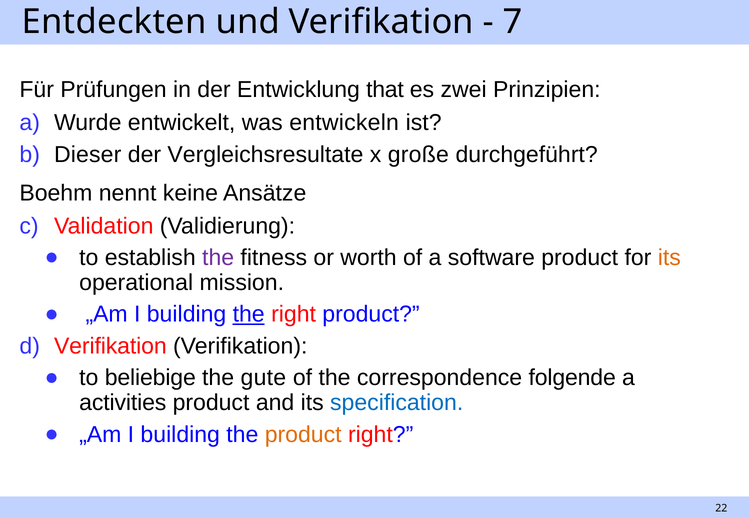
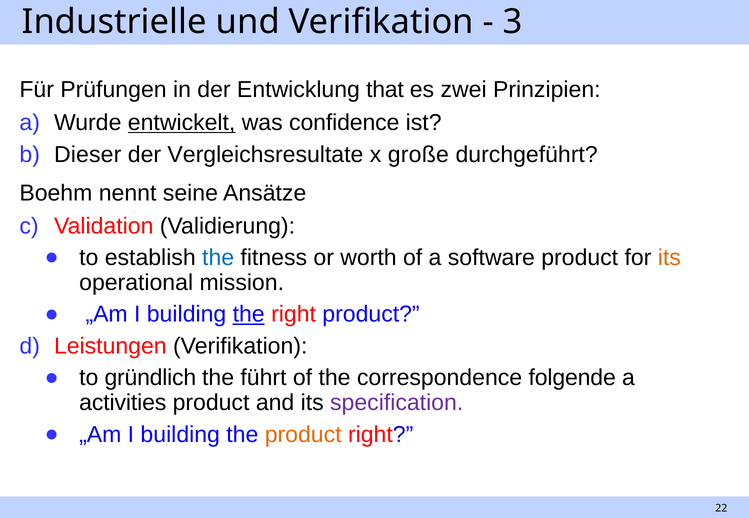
Entdeckten: Entdeckten -> Industrielle (114, 22)
7: 7 -> 3 (513, 22)
entwickelt underline: none -> present (182, 123)
entwickeln: entwickeln -> confidence (344, 123)
keine: keine -> seine (190, 193)
the colour: purple -> blue (218, 258)
Verifikation: Verifikation -> Leistungen (110, 346)
beliebige: beliebige -> gründlich (150, 378)
gute: gute -> führt (264, 378)
specification colour: blue -> purple (397, 403)
